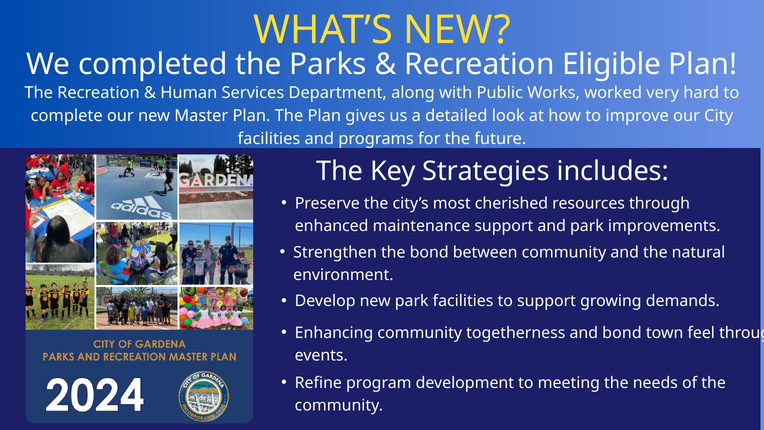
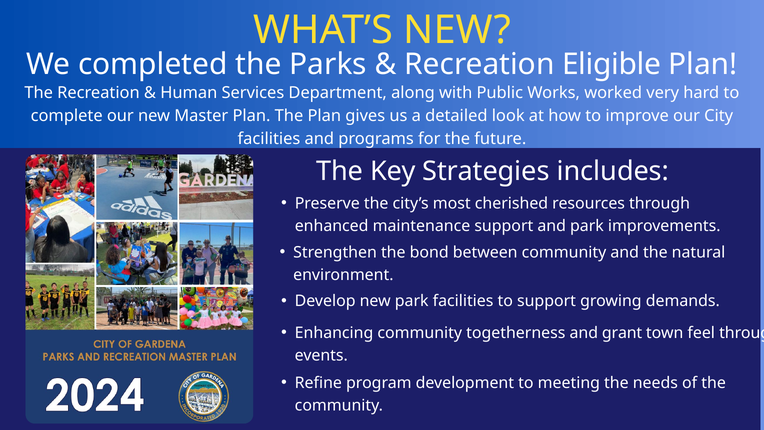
and bond: bond -> grant (622, 333)
